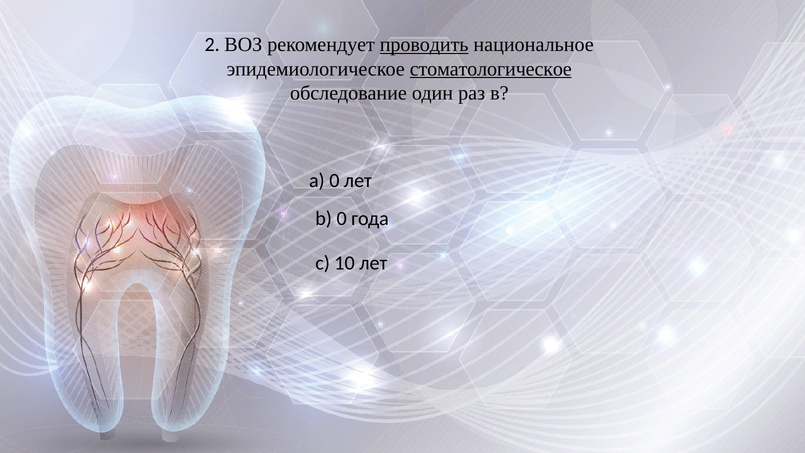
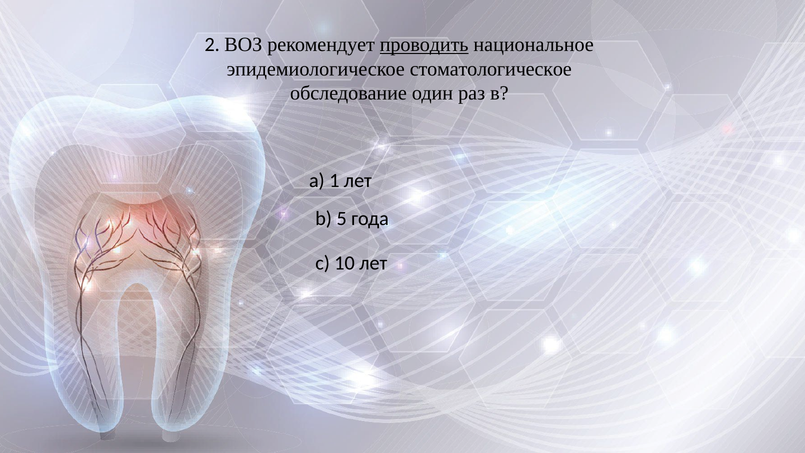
стоматологическое underline: present -> none (491, 69)
a 0: 0 -> 1 (334, 180)
b 0: 0 -> 5 (342, 218)
